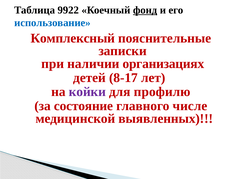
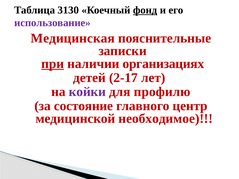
9922: 9922 -> 3130 (68, 10)
использование colour: blue -> purple (52, 23)
Комплексный: Комплексный -> Медицинская (73, 38)
при underline: none -> present (53, 64)
8-17: 8-17 -> 2-17 (123, 78)
числе: числе -> центр (190, 106)
выявленных: выявленных -> необходимое (166, 119)
